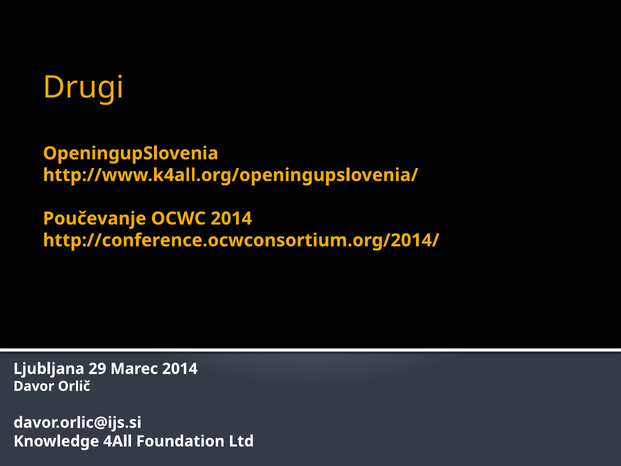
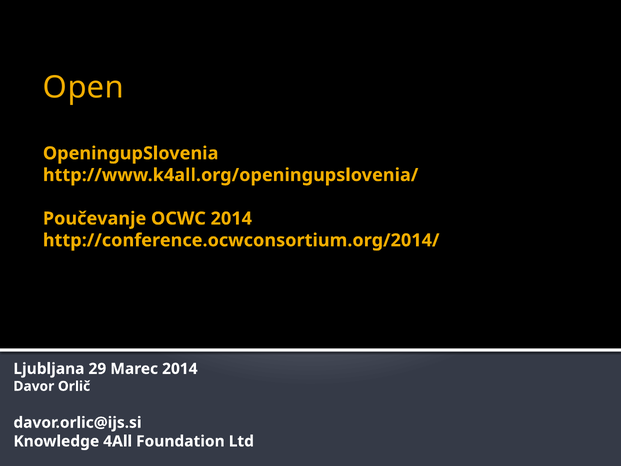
Drugi: Drugi -> Open (83, 87)
